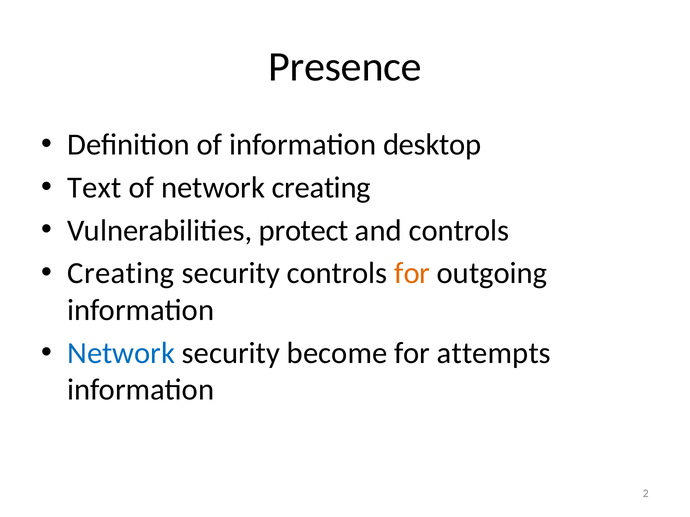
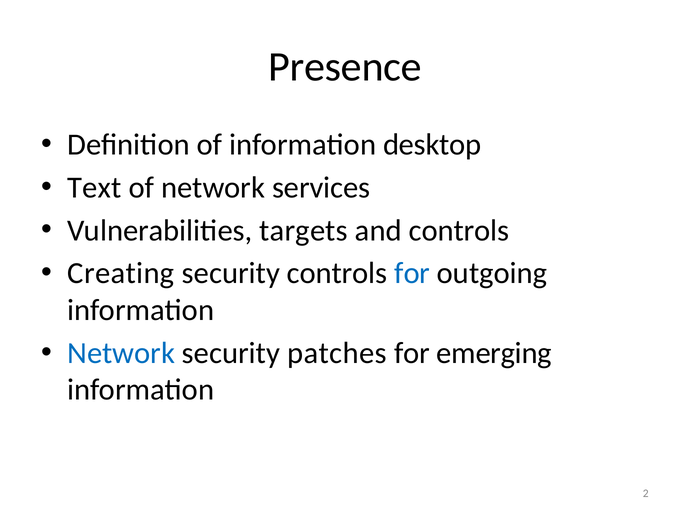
network creating: creating -> services (321, 188)
protect: protect -> targets (304, 231)
for colour: orange -> blue (412, 274)
become: become -> patches (337, 353)
attempts: attempts -> emerging (494, 353)
